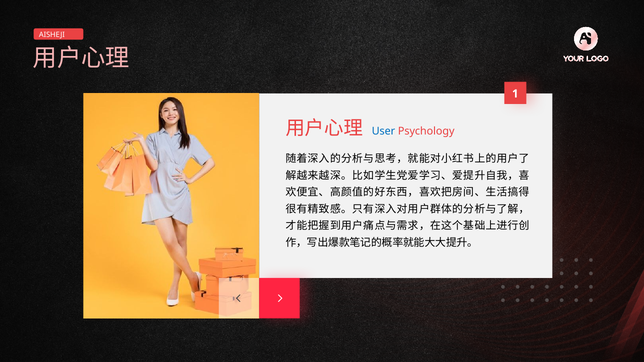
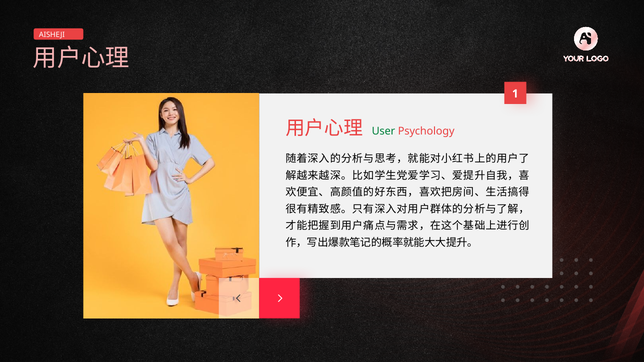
User colour: blue -> green (383, 132)
